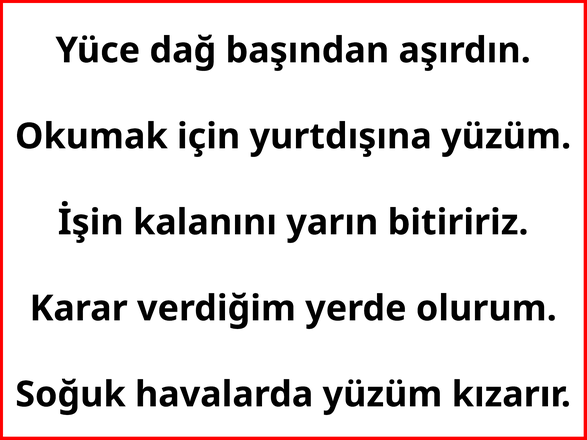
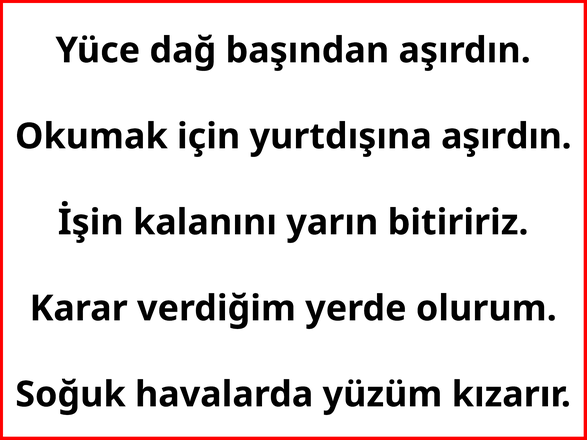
yurtdışına yüzüm: yüzüm -> aşırdın (506, 137)
